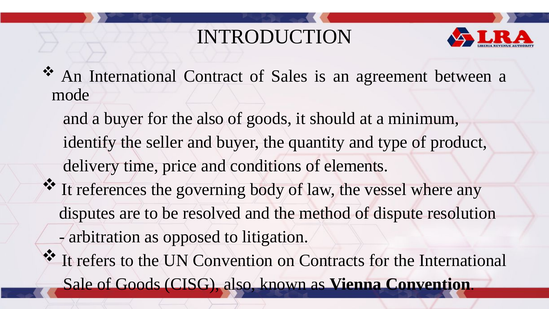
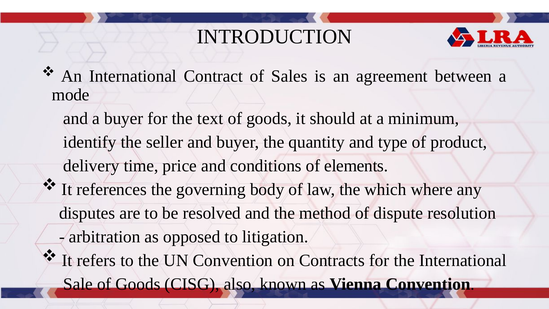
the also: also -> text (210, 118)
vessel: vessel -> which (386, 189)
